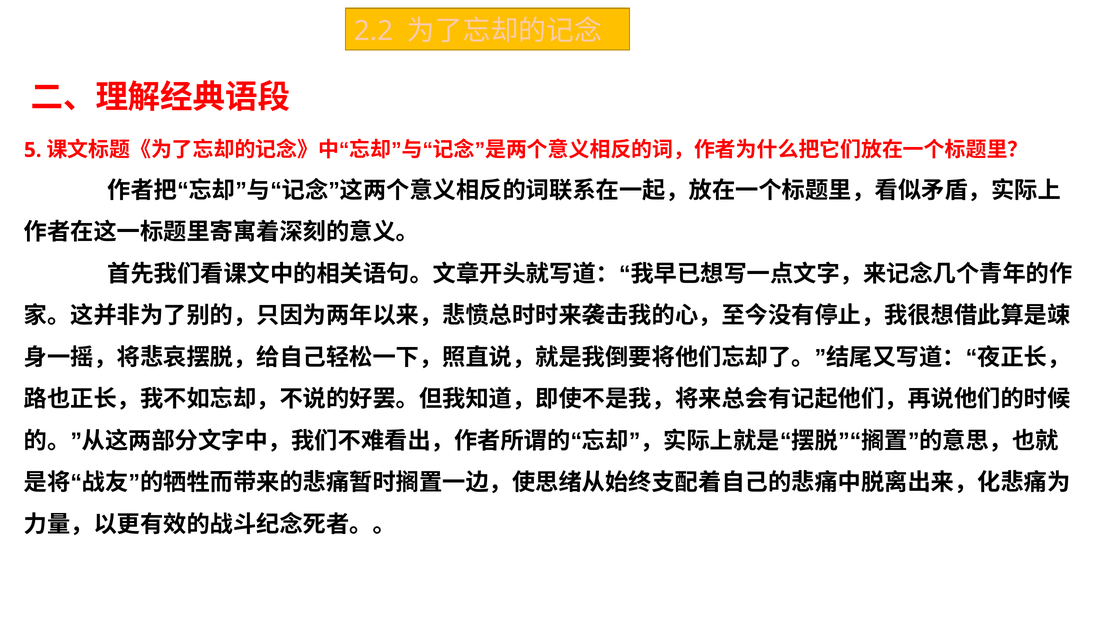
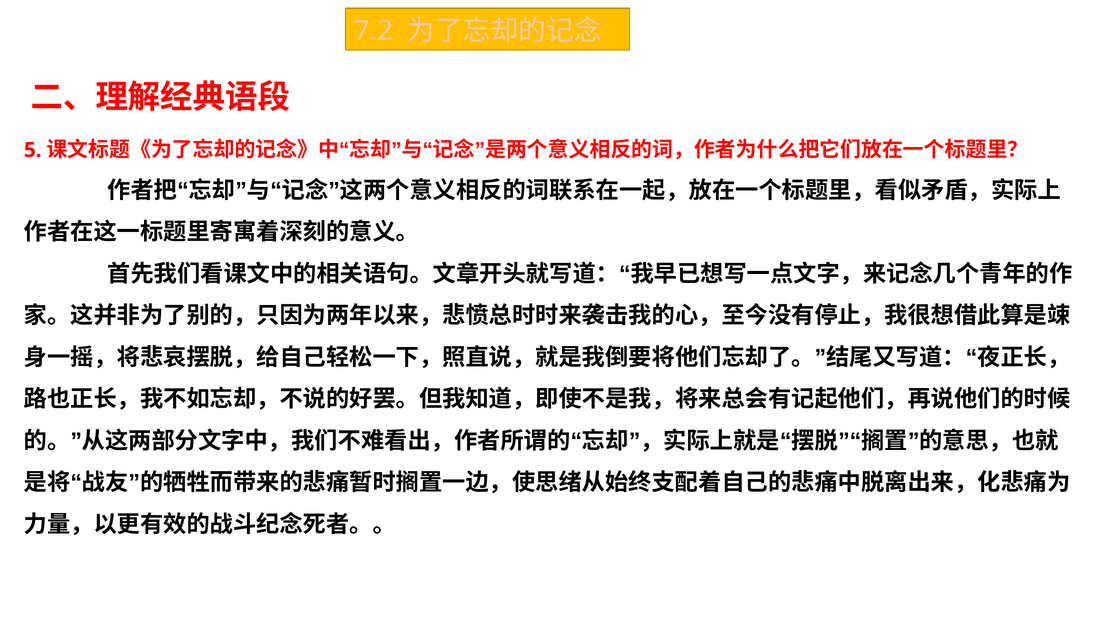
2.2: 2.2 -> 7.2 (373, 31)
